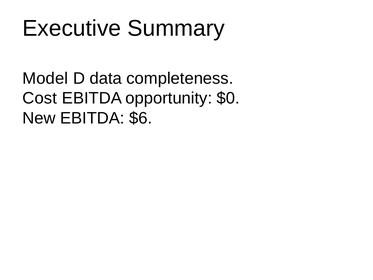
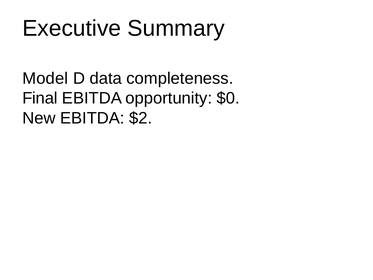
Cost: Cost -> Final (40, 98)
$6: $6 -> $2 (141, 118)
